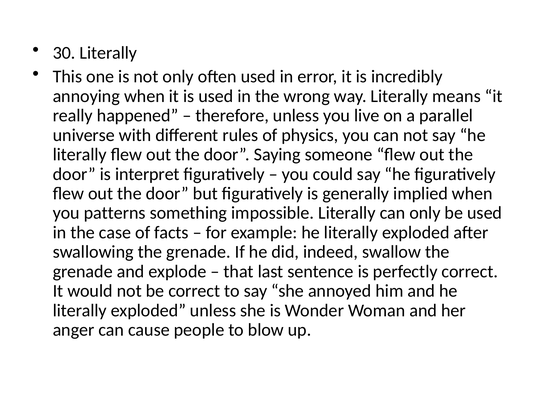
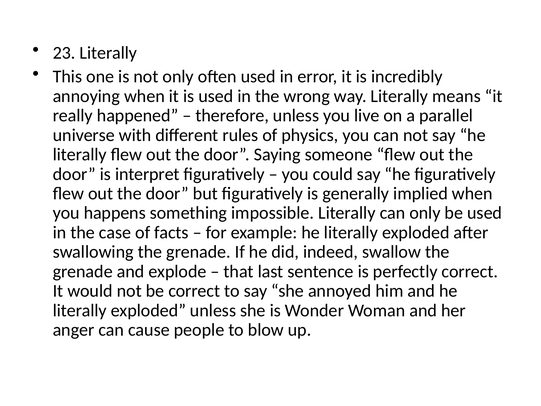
30: 30 -> 23 (64, 53)
patterns: patterns -> happens (115, 213)
